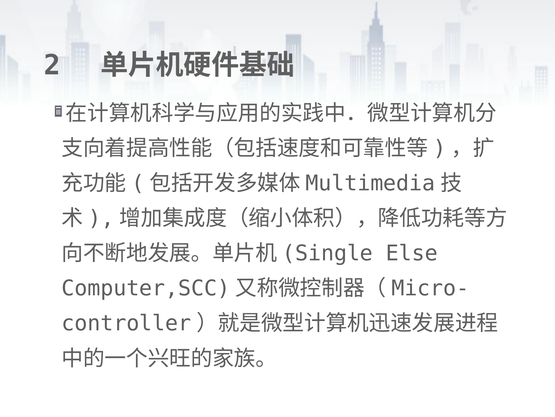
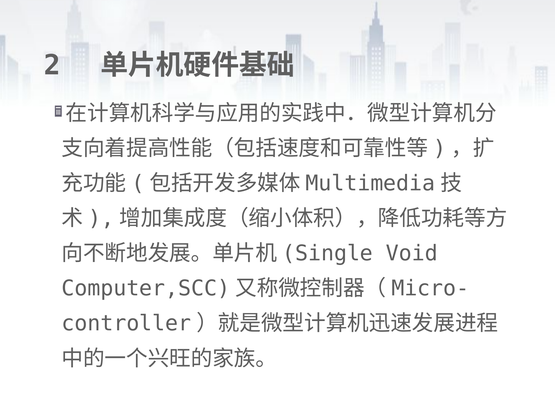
Else: Else -> Void (412, 253)
